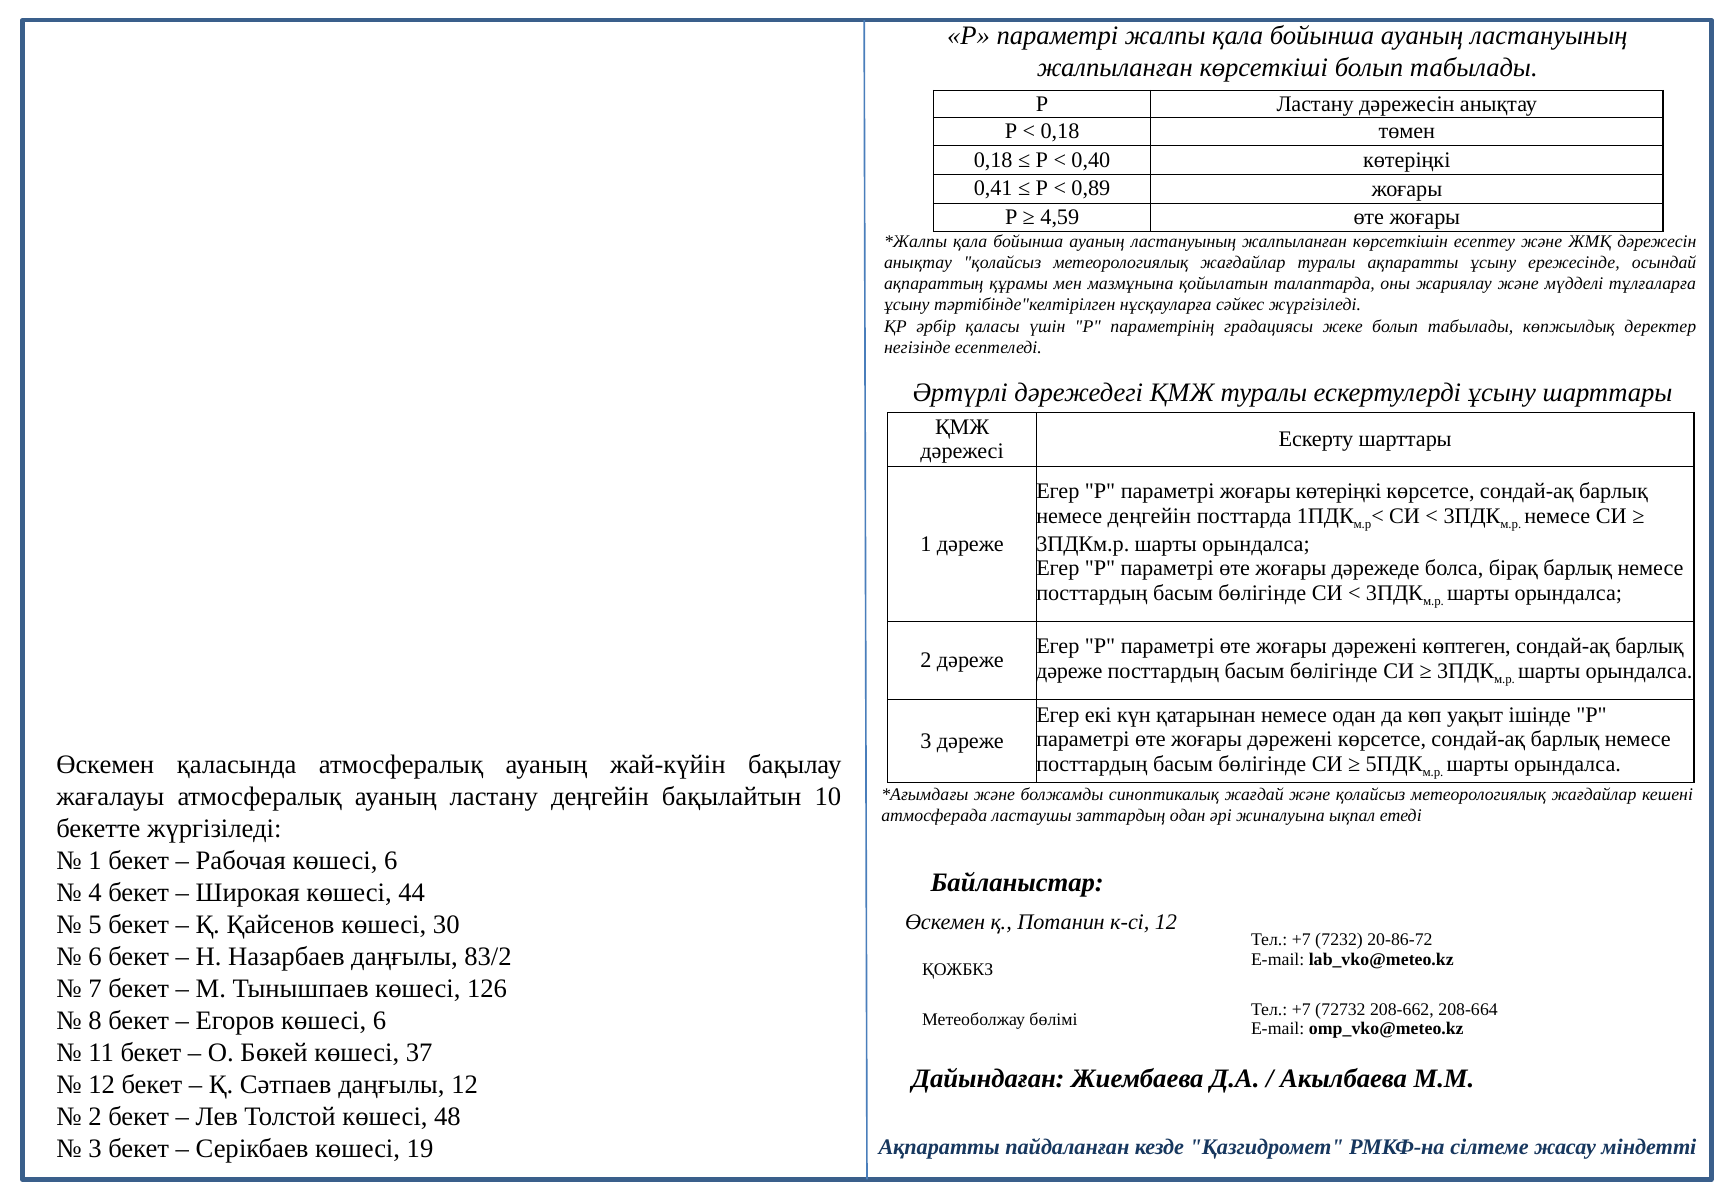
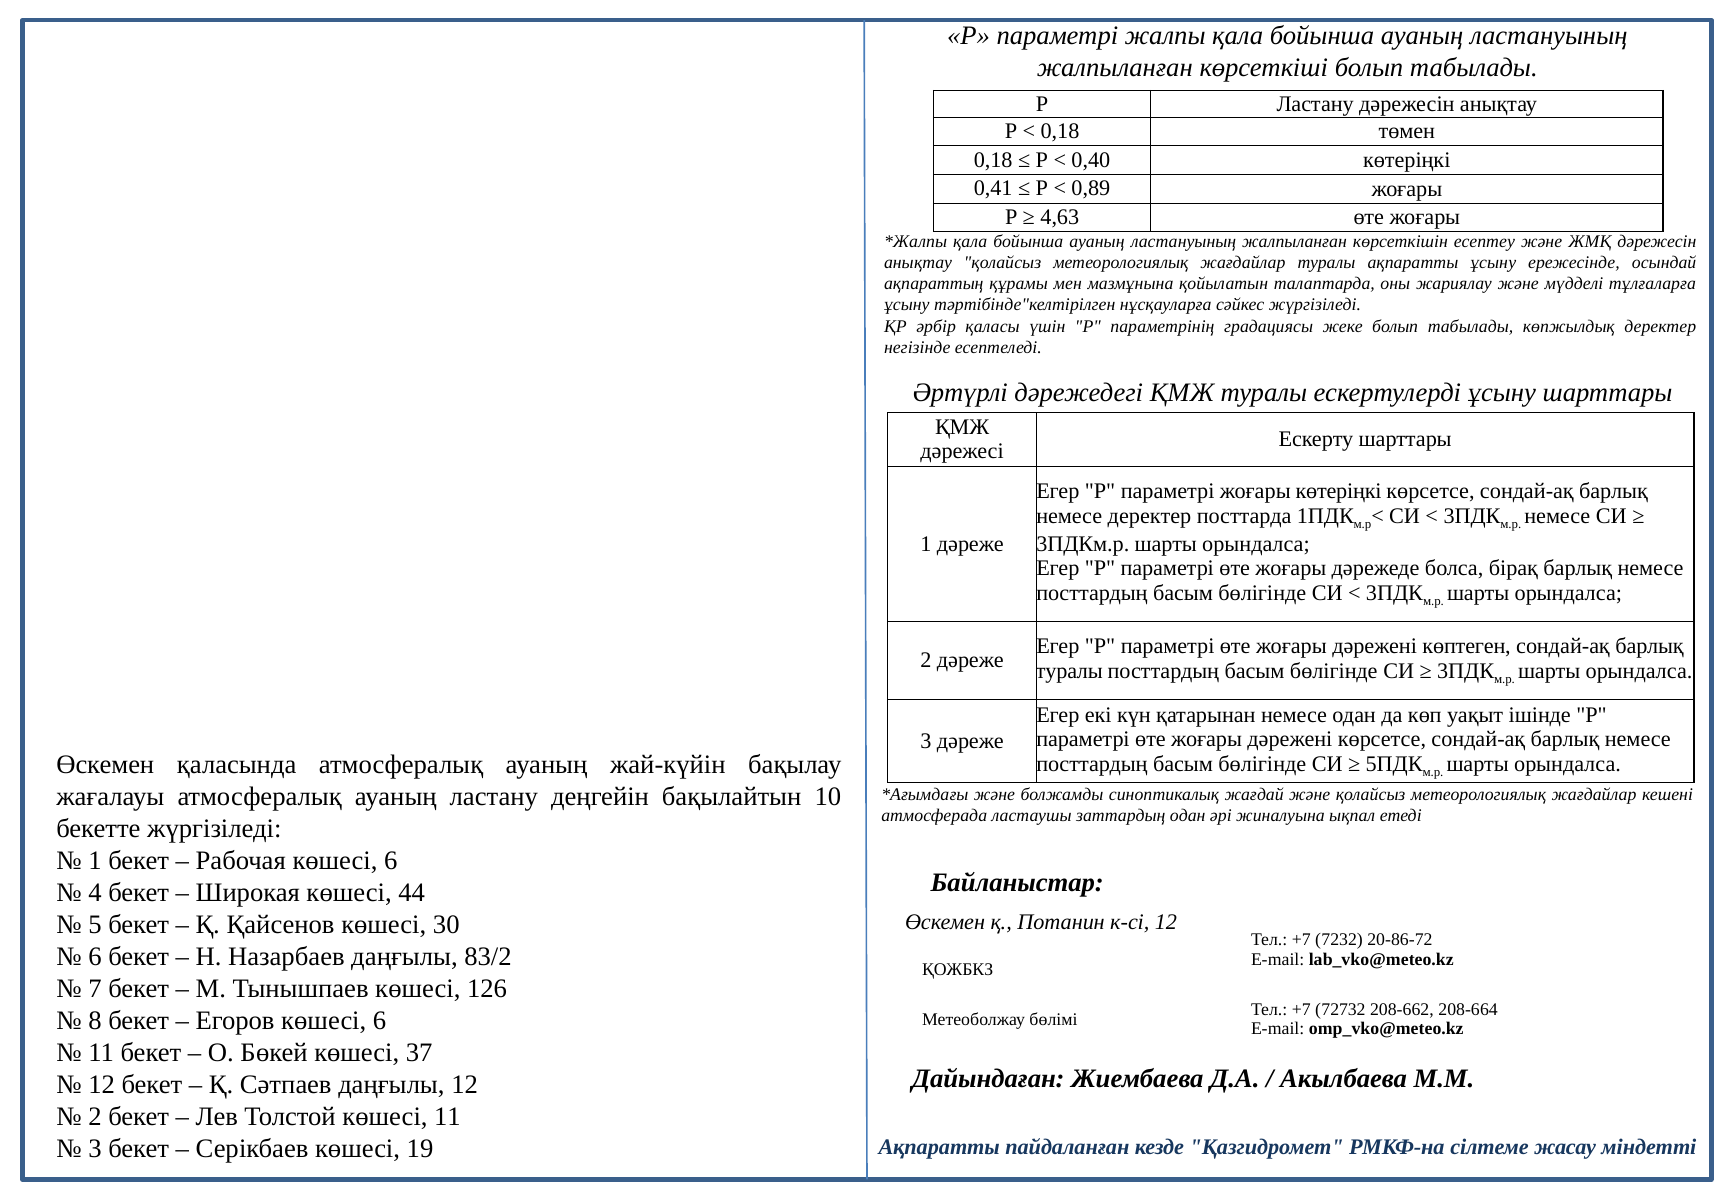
4,59: 4,59 -> 4,63 (1060, 217)
немесе деңгейін: деңгейін -> деректер (1150, 516)
дәреже: дәреже -> туралы (1069, 671)
көшесі 48: 48 -> 11 (447, 1117)
